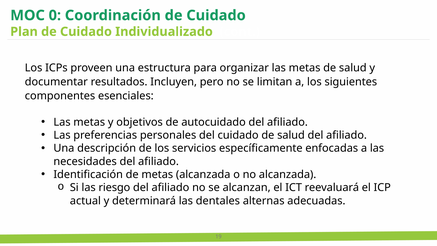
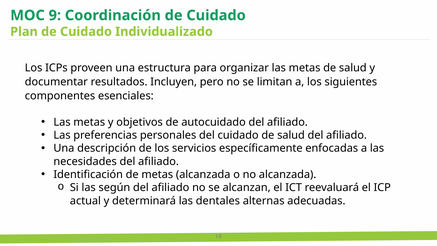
0: 0 -> 9 (55, 15)
riesgo: riesgo -> según (114, 188)
